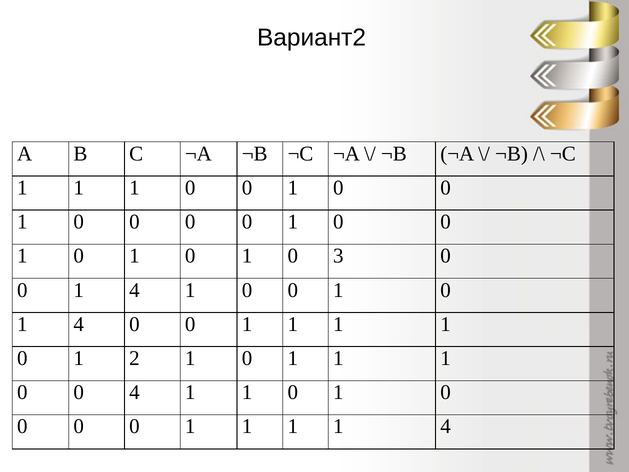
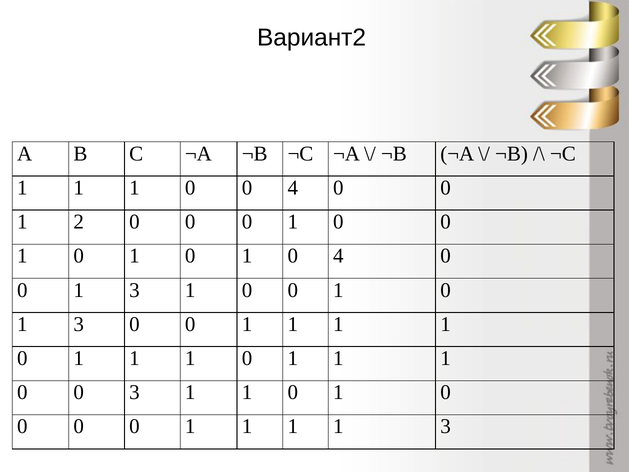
1: 1 -> 4 (293, 188)
0: 0 -> 2 (79, 222)
1 0 3: 3 -> 4 (338, 256)
4: 4 -> 3 (134, 290)
4: 4 -> 3 (79, 324)
2: 2 -> 1 (134, 358)
0 4: 4 -> 3 (134, 392)
1 1 4: 4 -> 3 (445, 426)
